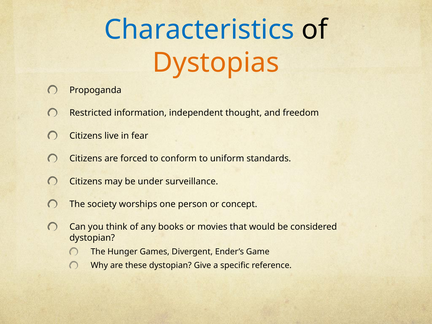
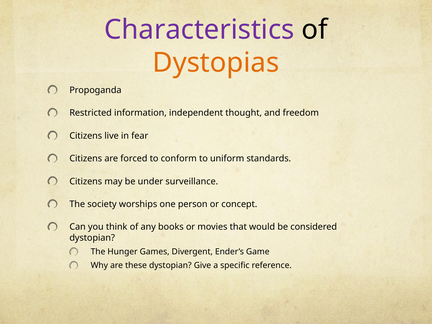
Characteristics colour: blue -> purple (199, 30)
